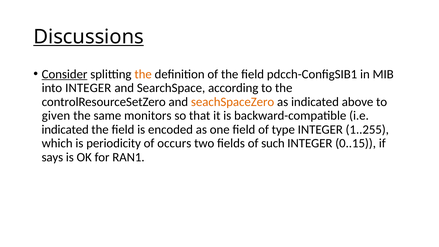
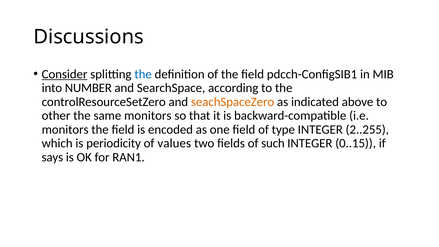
Discussions underline: present -> none (89, 37)
the colour: orange -> blue (143, 74)
into INTEGER: INTEGER -> NUMBER (88, 88)
given: given -> other (56, 116)
indicated: indicated -> monitors (65, 130)
1..255: 1..255 -> 2..255 (367, 130)
occurs: occurs -> values (174, 143)
